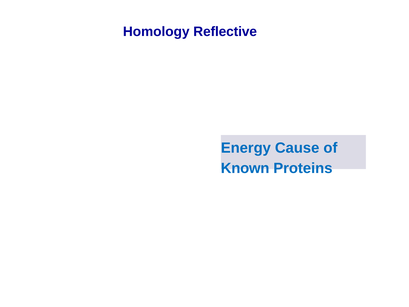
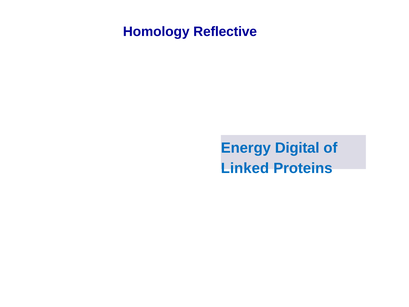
Cause: Cause -> Digital (297, 148)
Known: Known -> Linked (245, 168)
